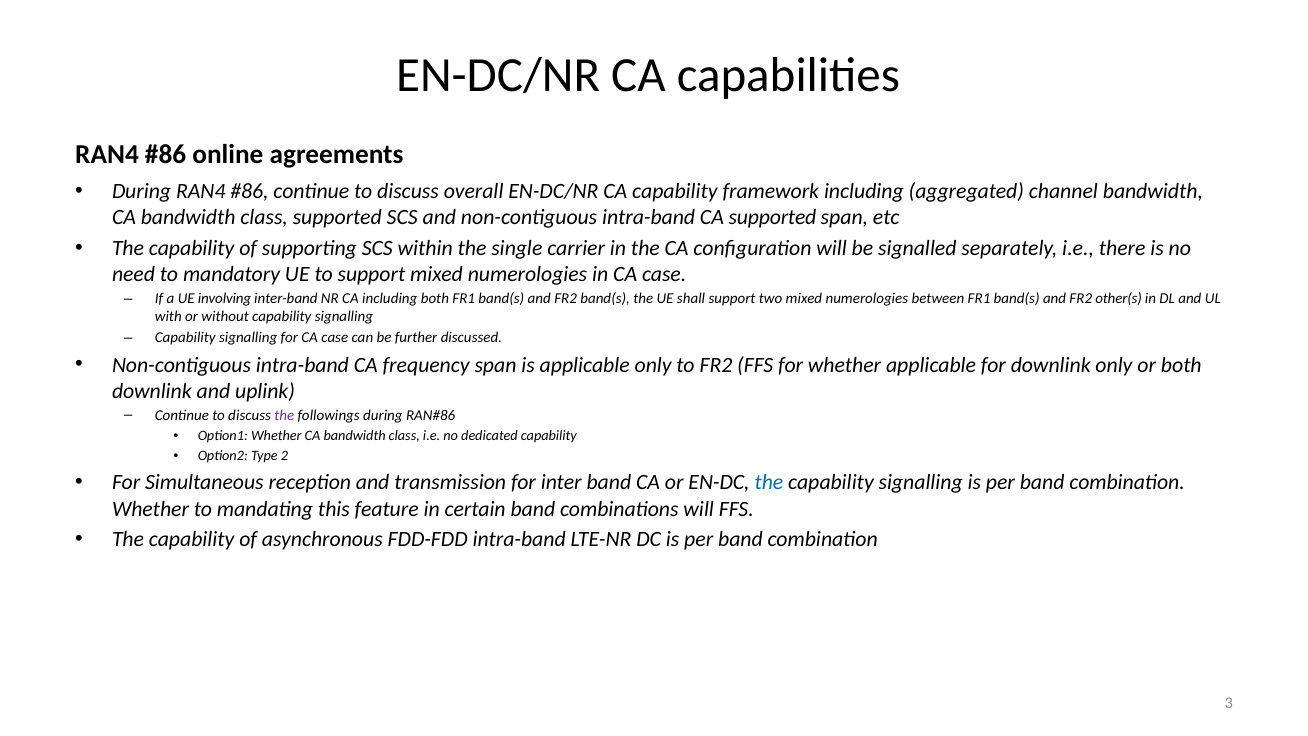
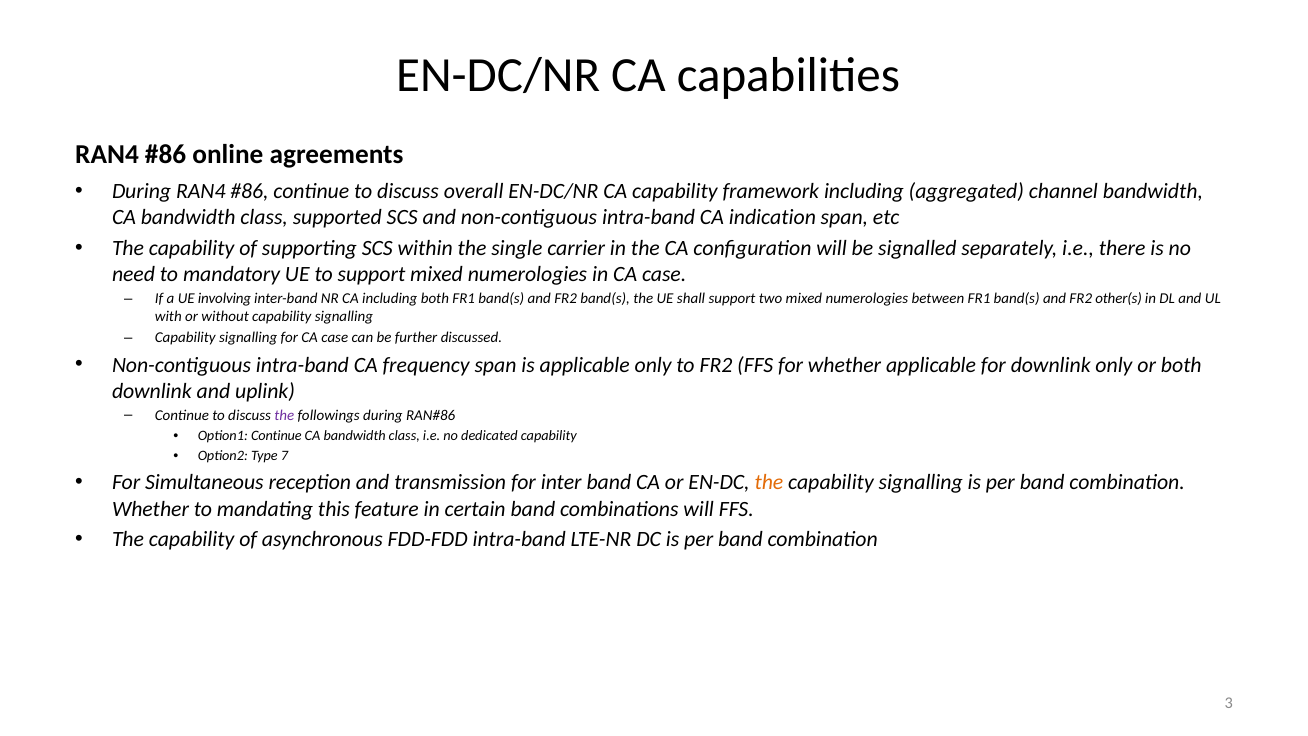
CA supported: supported -> indication (772, 218)
Option1 Whether: Whether -> Continue (276, 436)
2: 2 -> 7 (285, 456)
the colour: blue -> orange (769, 482)
